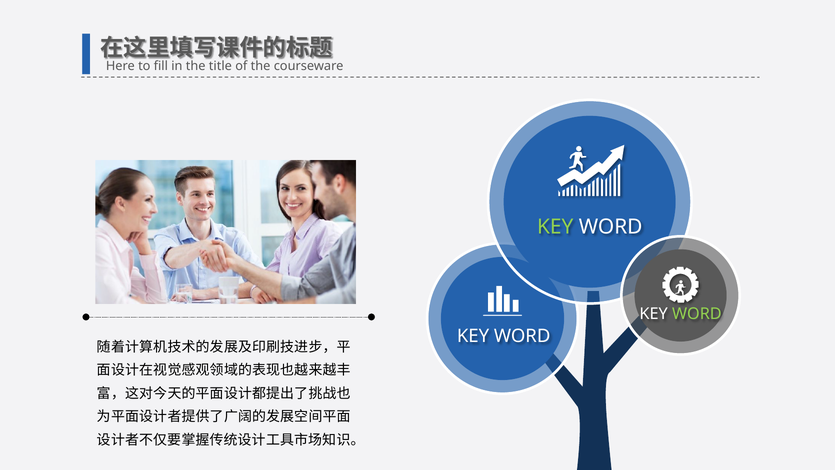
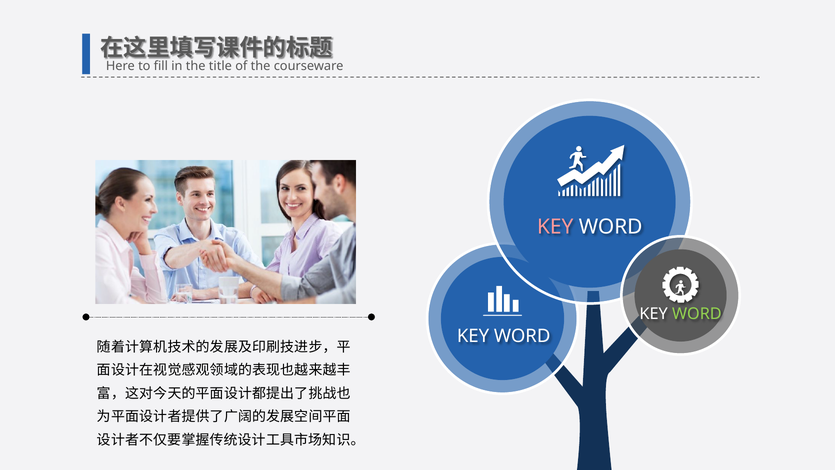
KEY colour: light green -> pink (555, 227)
